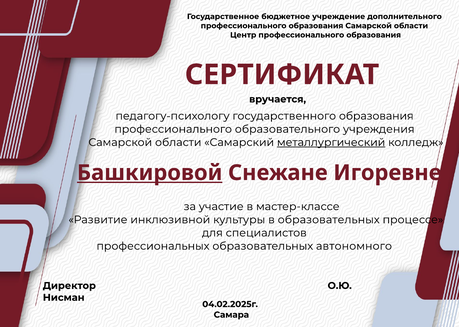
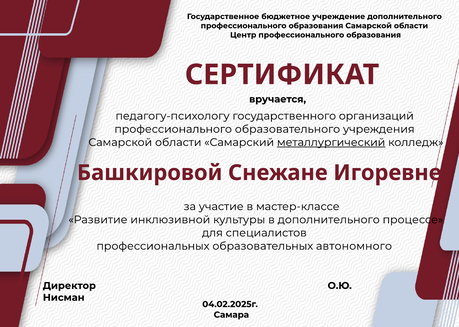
государственного образования: образования -> организаций (376, 116)
Башкировой underline: present -> none (150, 173)
в образовательных: образовательных -> дополнительного (329, 219)
